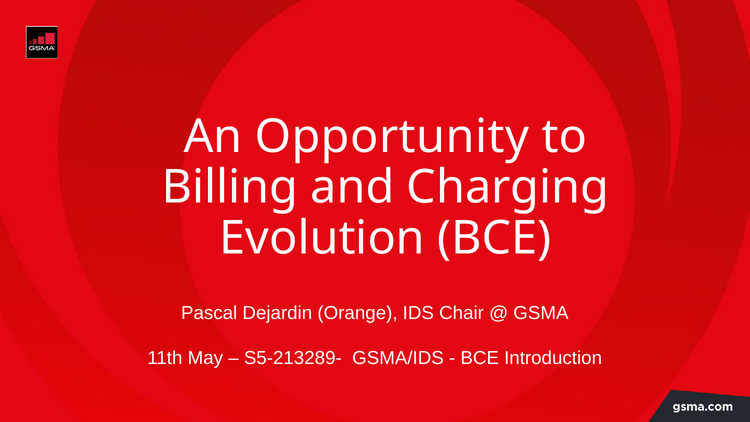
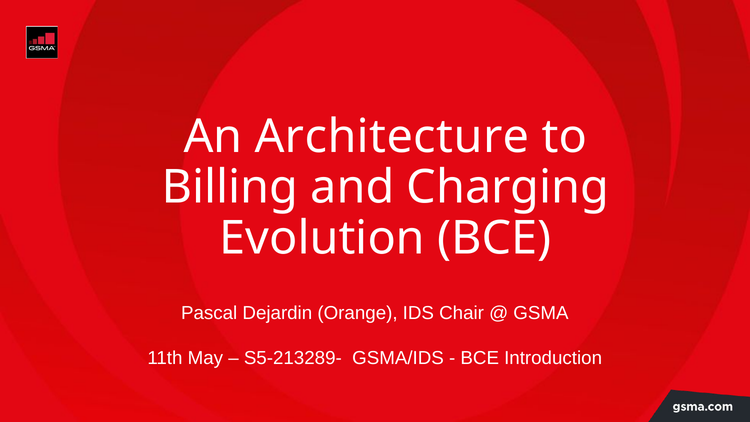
Opportunity: Opportunity -> Architecture (392, 137)
